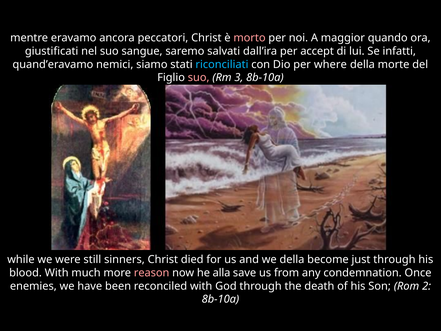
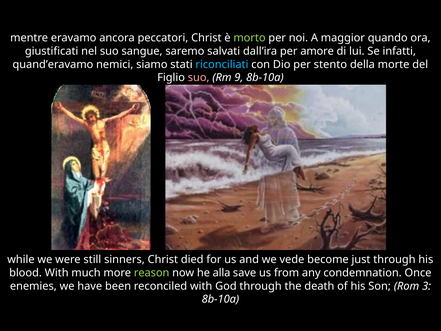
morto colour: pink -> light green (250, 38)
accept: accept -> amore (317, 51)
where: where -> stento (330, 64)
3: 3 -> 9 (239, 78)
we della: della -> vede (292, 259)
reason colour: pink -> light green (152, 273)
2: 2 -> 3 (427, 286)
